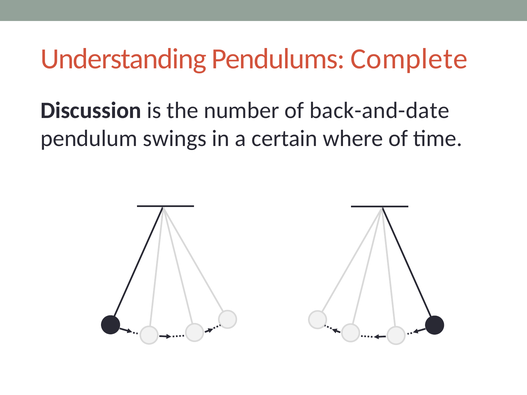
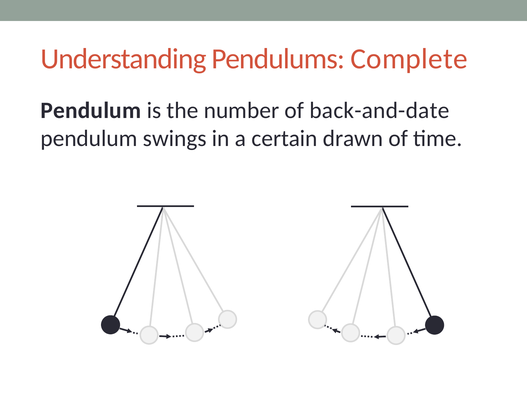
Discussion: Discussion -> Pendulum (91, 111)
where: where -> drawn (353, 139)
